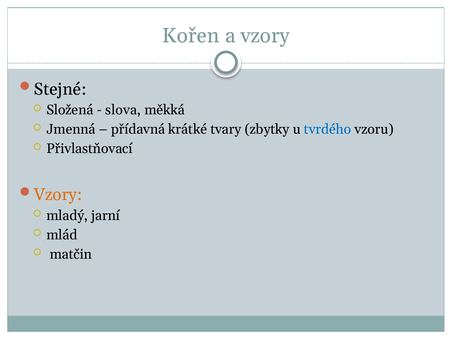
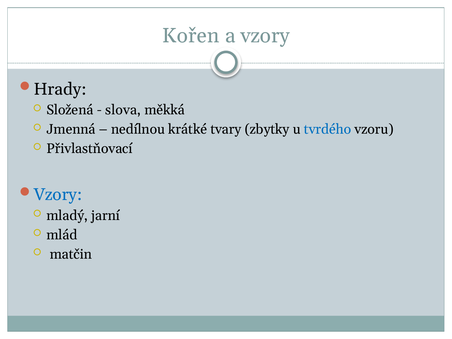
Stejné: Stejné -> Hrady (60, 89)
přídavná: přídavná -> nedílnou (138, 129)
Vzory colour: orange -> blue (58, 195)
